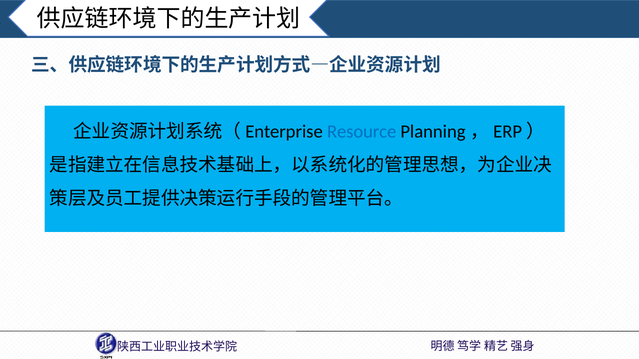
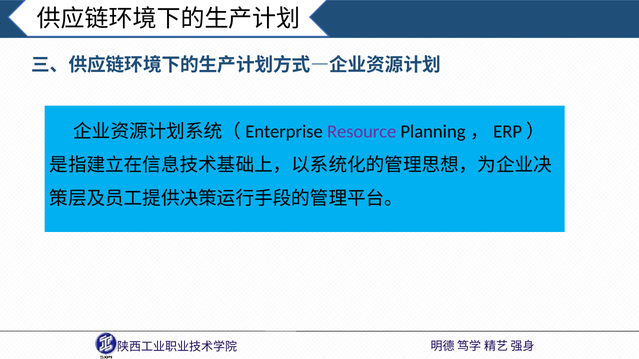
Resource colour: blue -> purple (362, 132)
